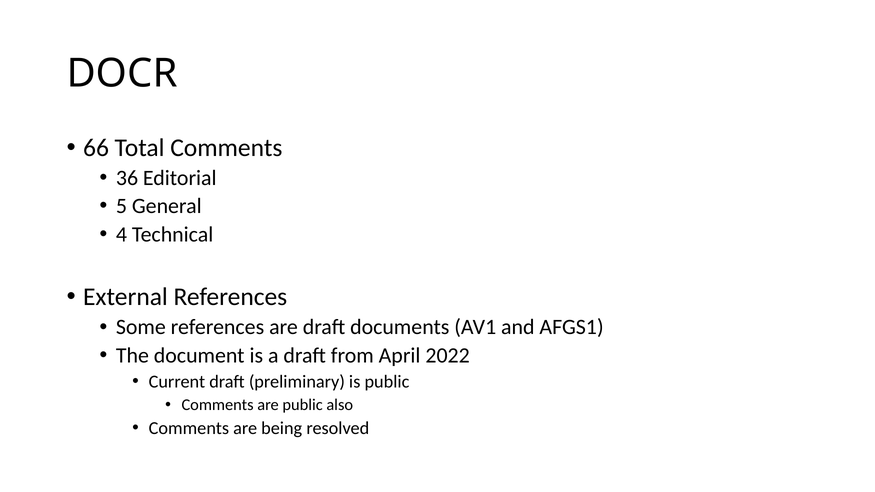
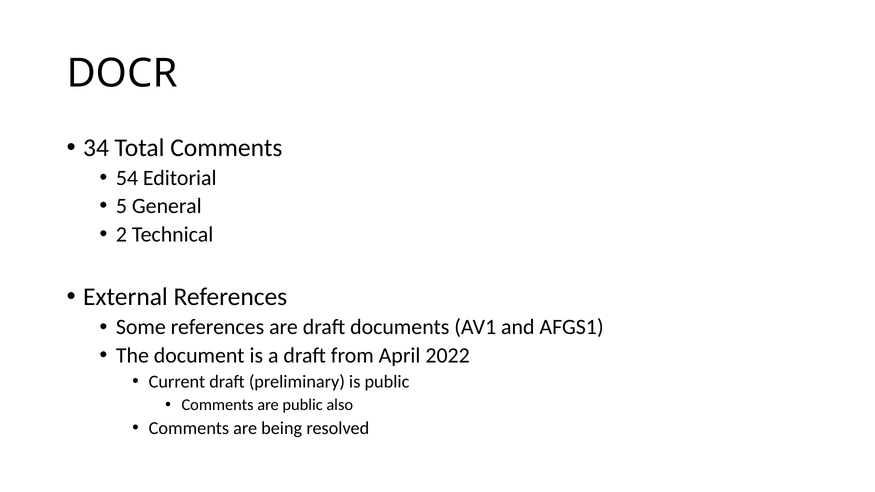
66: 66 -> 34 (96, 148)
36: 36 -> 54 (127, 178)
4: 4 -> 2 (121, 234)
